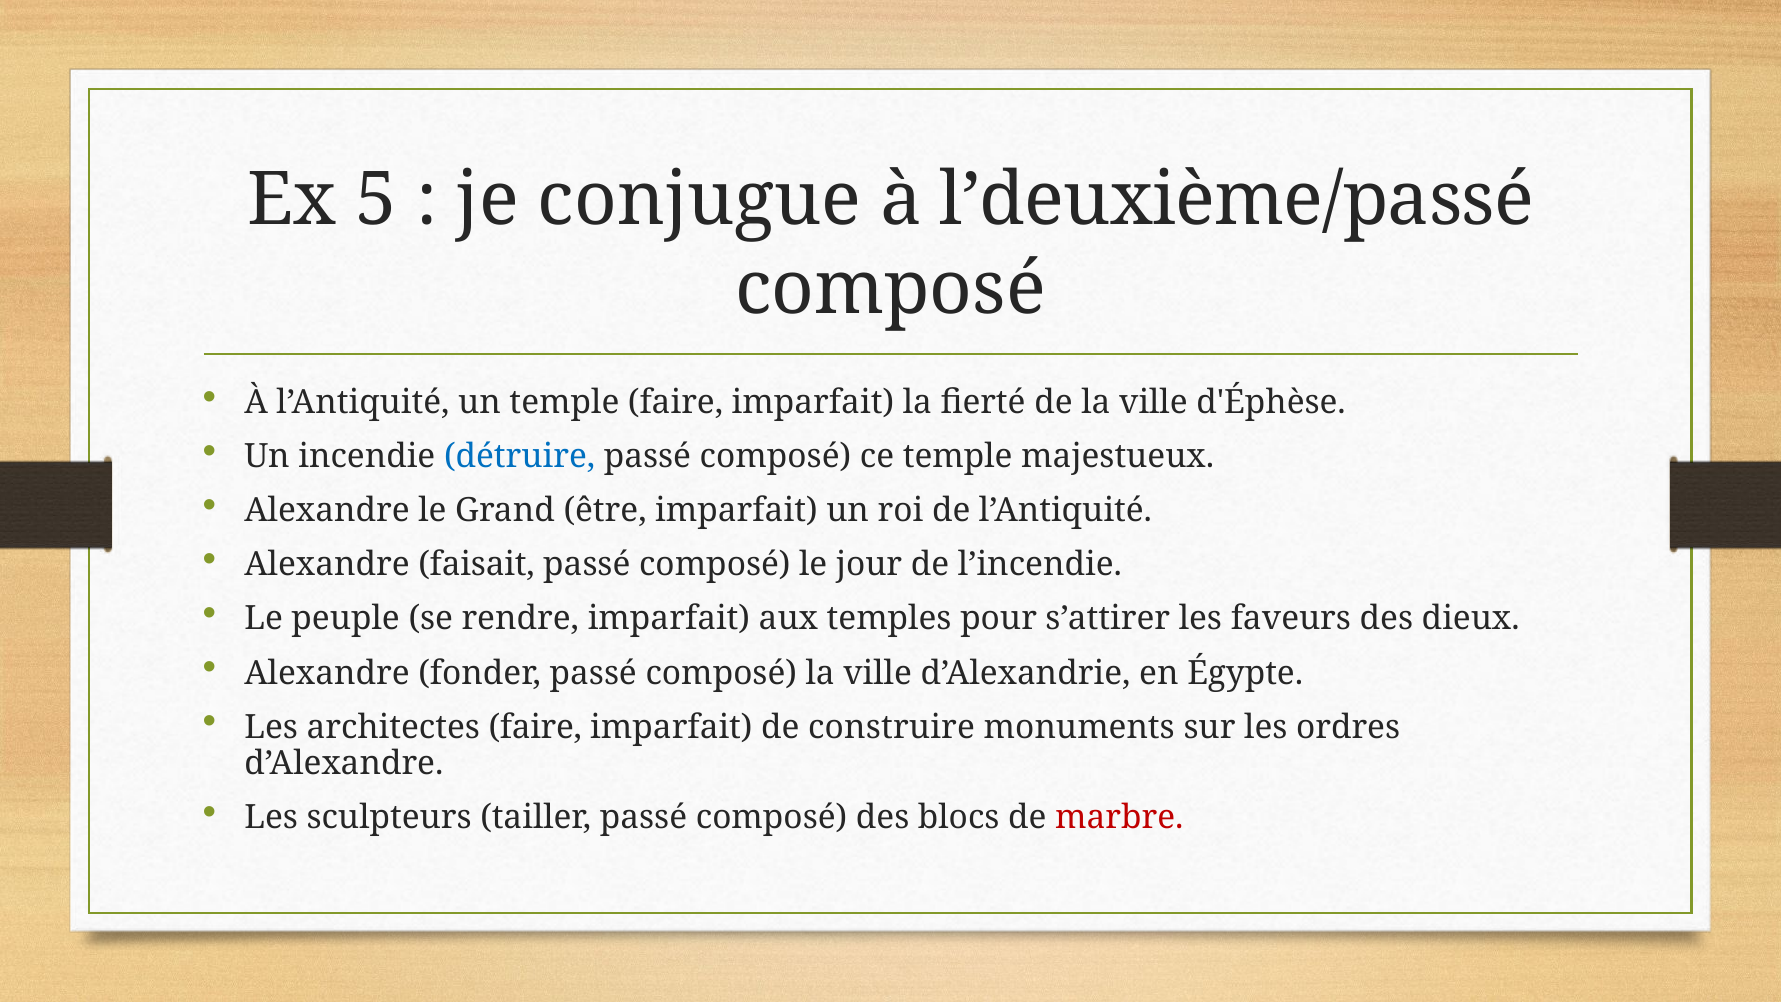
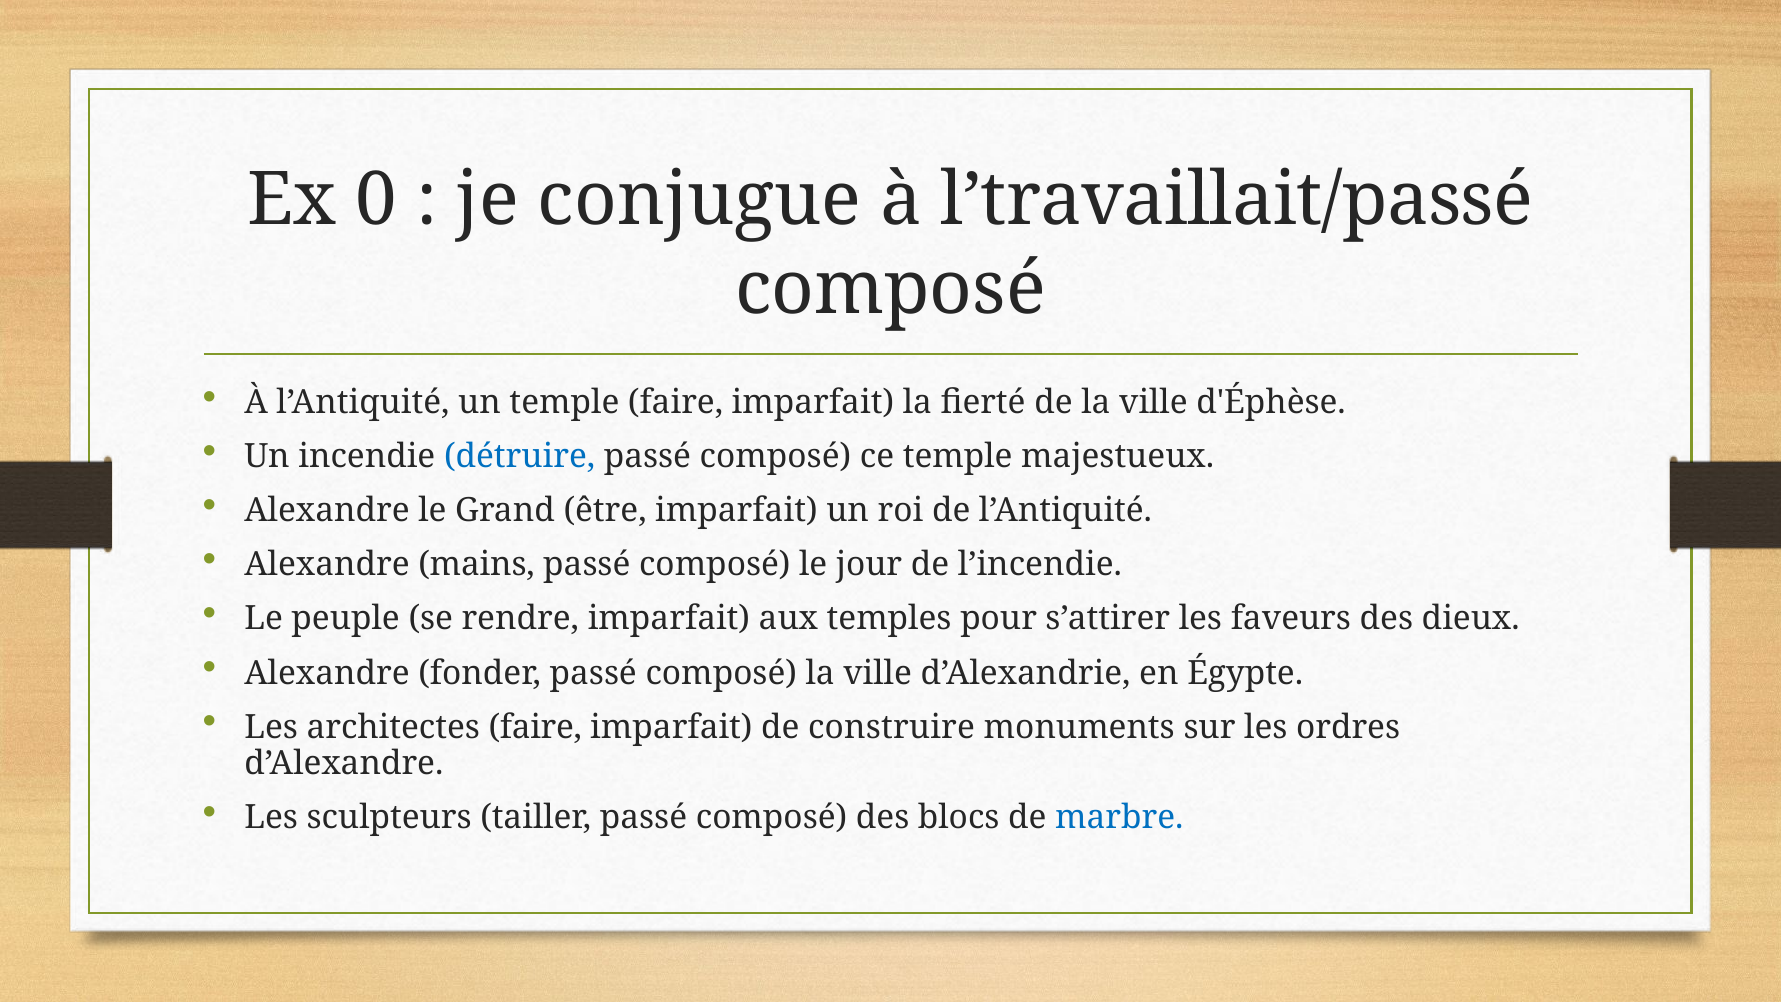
5: 5 -> 0 (377, 200)
l’deuxième/passé: l’deuxième/passé -> l’travaillait/passé (1237, 200)
faisait: faisait -> mains (477, 565)
marbre colour: red -> blue (1119, 817)
